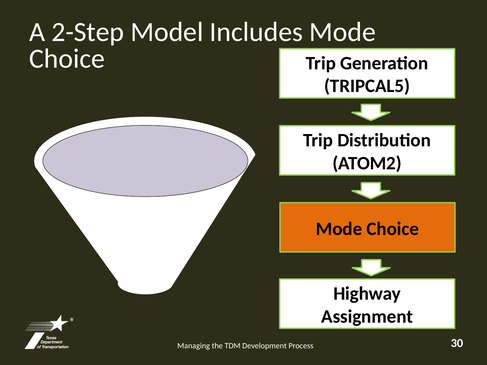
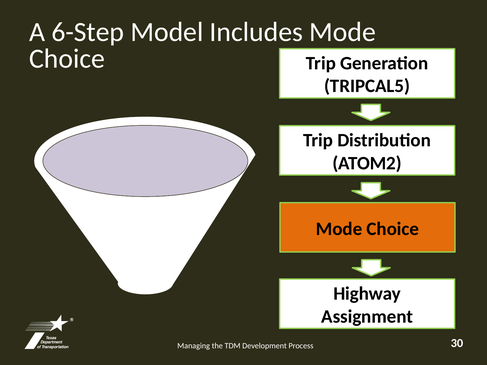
2-Step: 2-Step -> 6-Step (88, 32)
